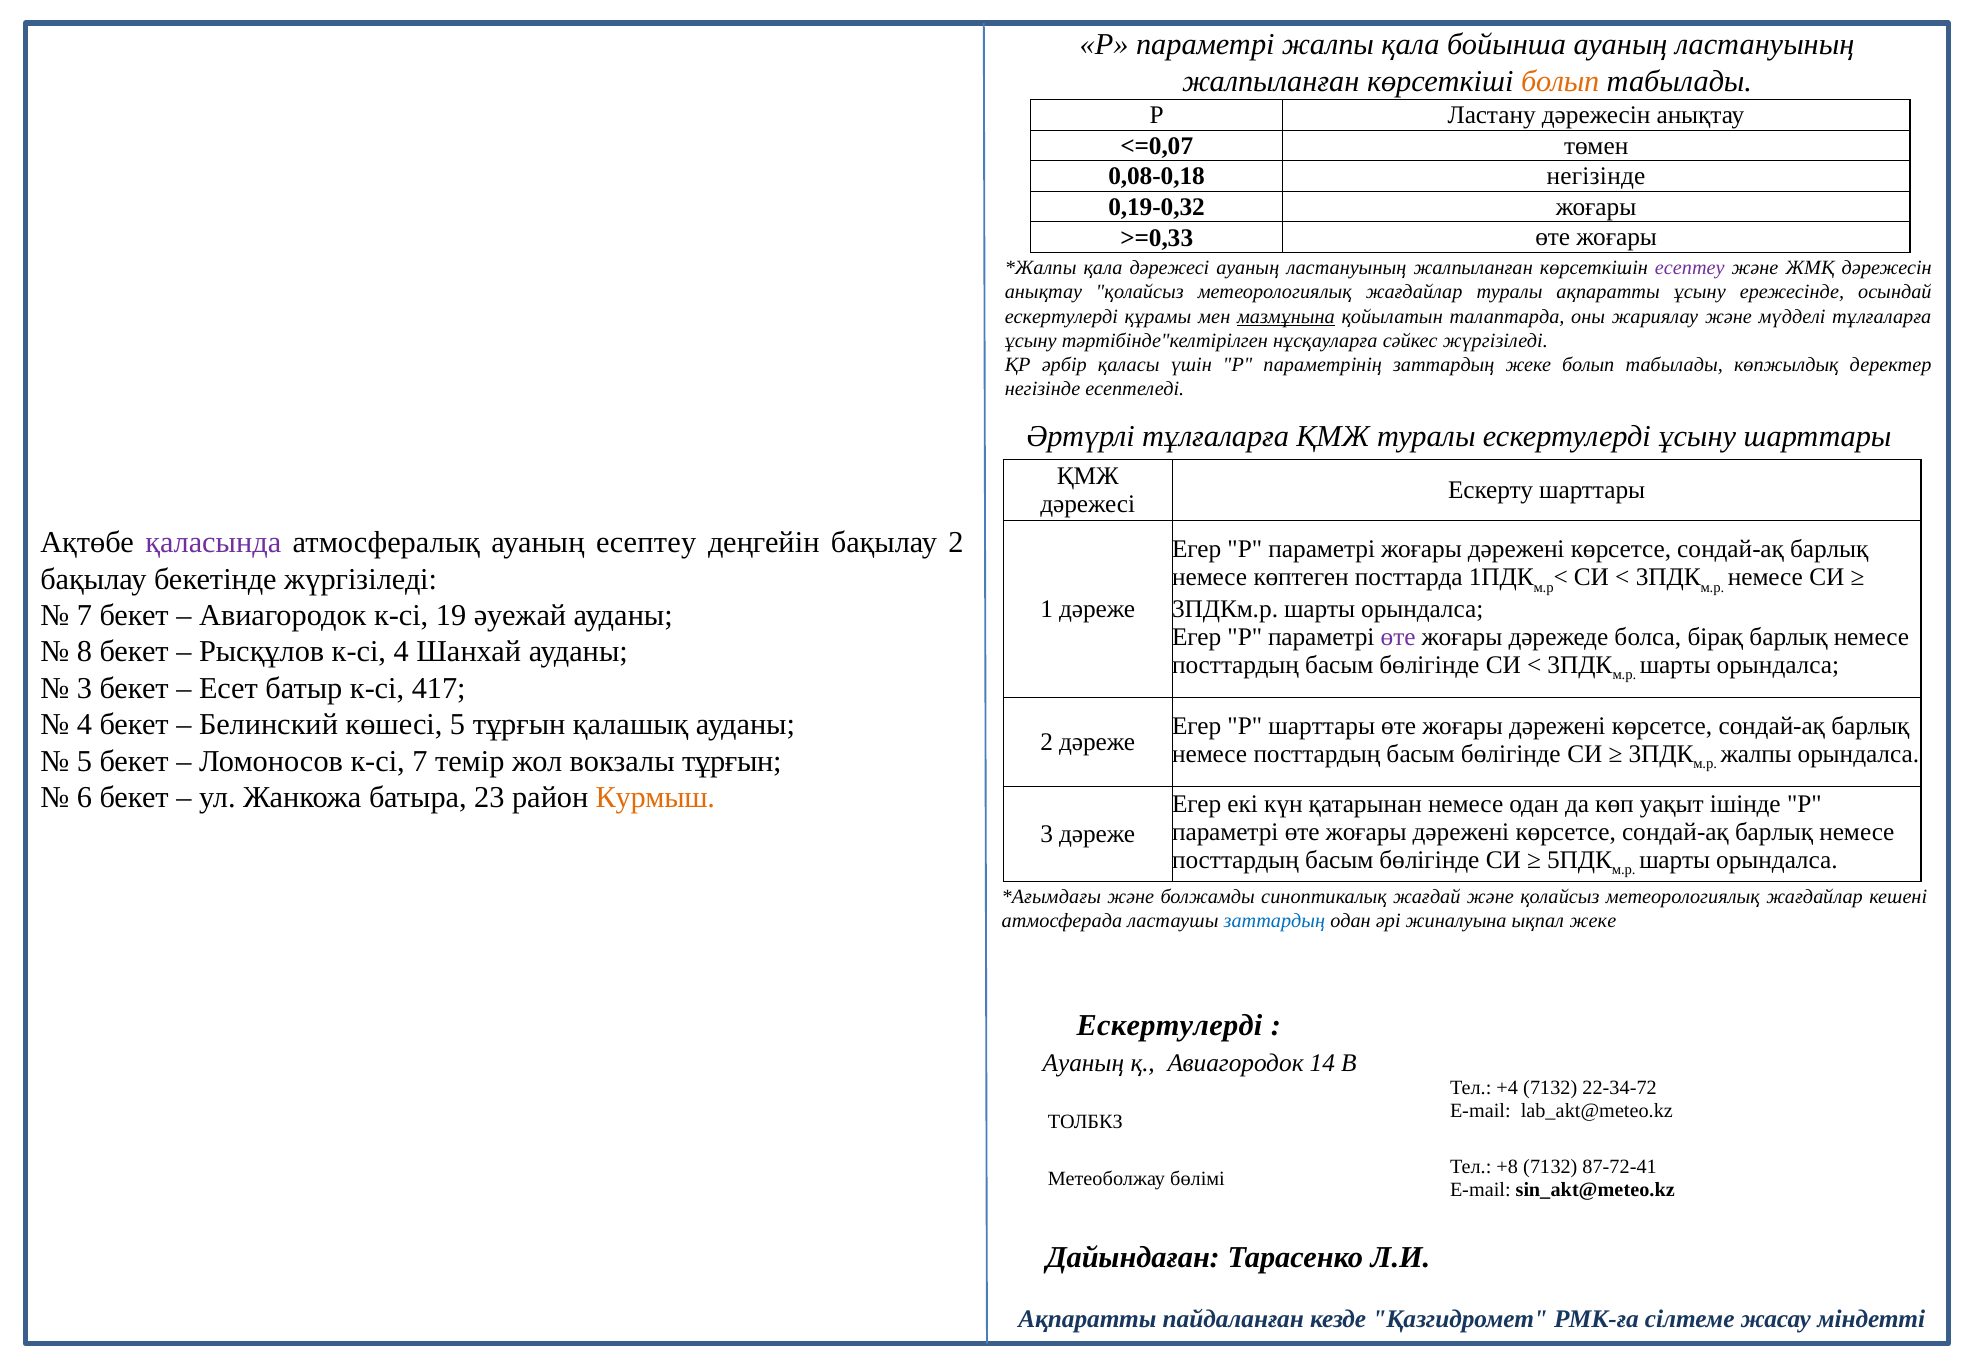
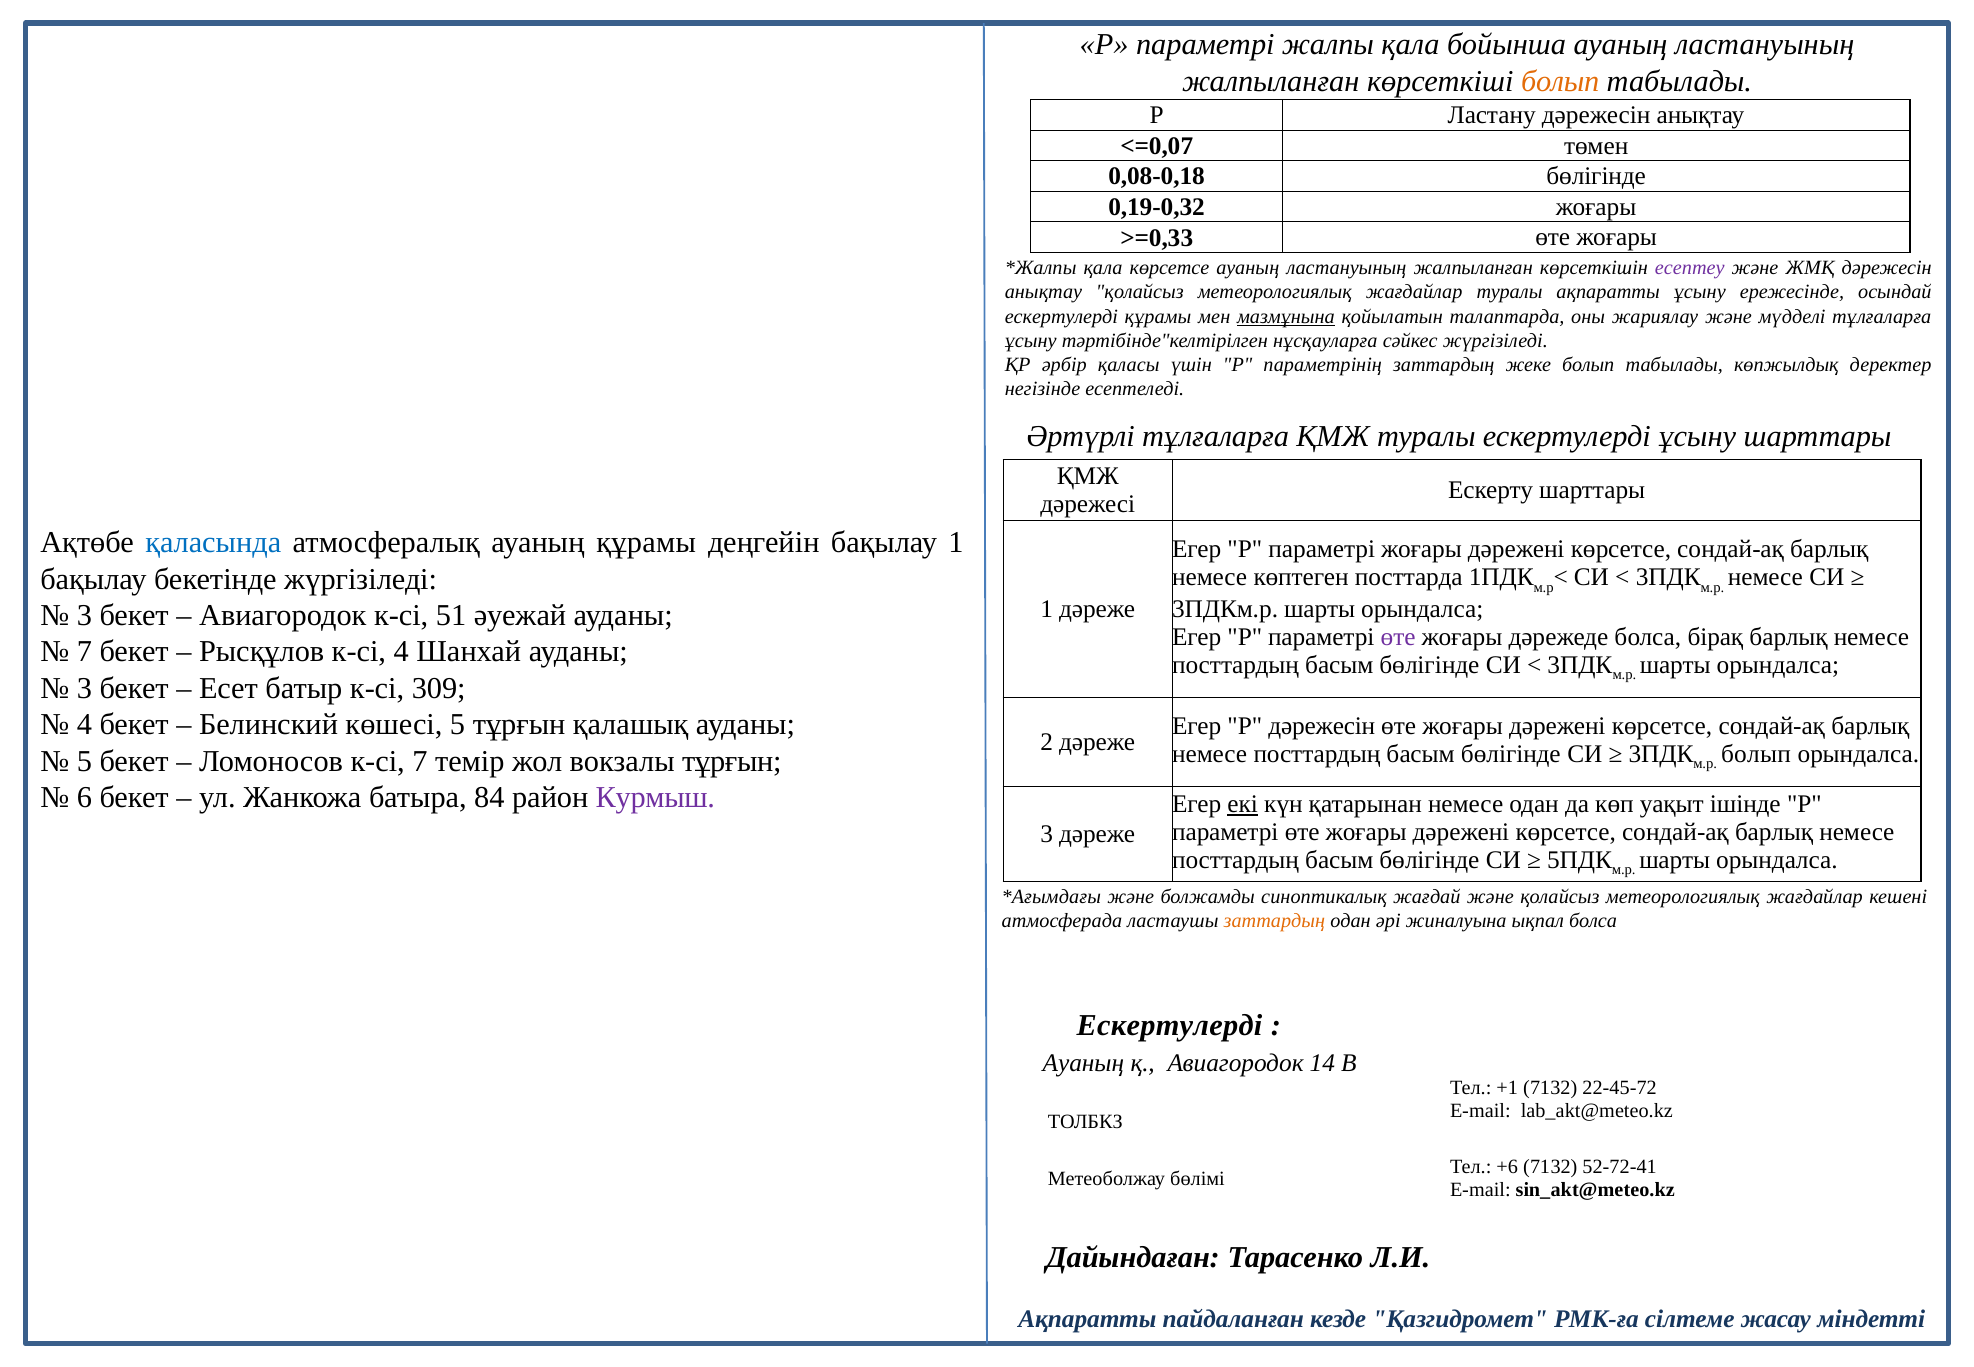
0,08-0,18 негізінде: негізінде -> бөлігінде (1596, 176)
қала дәрежесі: дәрежесі -> көрсетсе (1169, 268)
қаласында colour: purple -> blue (213, 542)
ауаның есептеу: есептеу -> құрамы (646, 542)
бақылау 2: 2 -> 1 (956, 542)
7: 7 -> 3 (84, 615)
19: 19 -> 51 (451, 615)
8: 8 -> 7 (84, 652)
417: 417 -> 309 (439, 688)
Р шарттары: шарттары -> дәрежесін (1322, 726)
жалпы: жалпы -> болып (1756, 754)
23: 23 -> 84 (489, 798)
Курмыш colour: orange -> purple (655, 798)
екі underline: none -> present (1243, 804)
заттардың colour: blue -> orange (1274, 920)
ықпал жеке: жеке -> болса (1593, 920)
+4: +4 -> +1 (1507, 1088)
22-34-72: 22-34-72 -> 22-45-72 (1620, 1088)
+8: +8 -> +6 (1507, 1167)
87-72-41: 87-72-41 -> 52-72-41 (1620, 1167)
